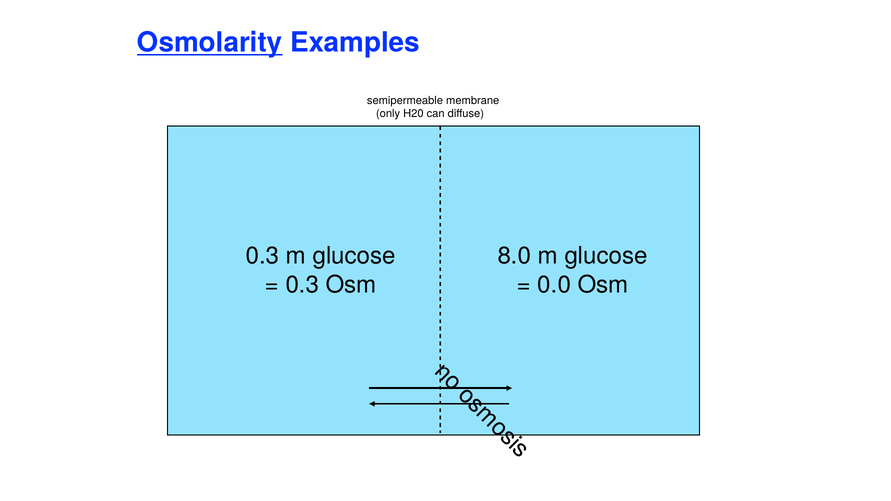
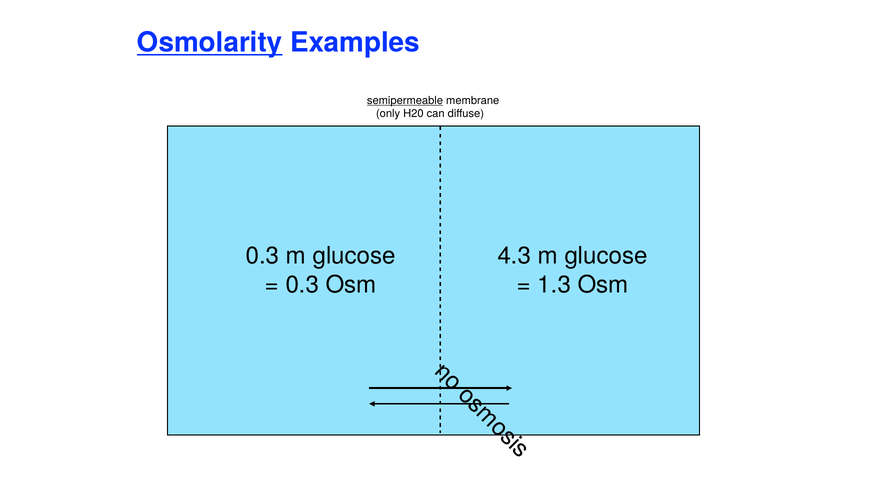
semipermeable underline: none -> present (405, 100)
8.0: 8.0 -> 4.3 (514, 256)
0.0: 0.0 -> 1.3 (554, 285)
